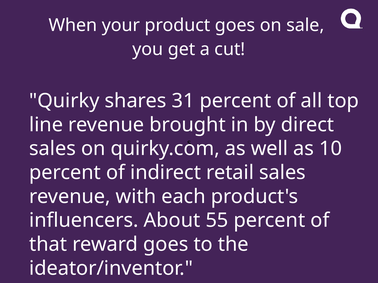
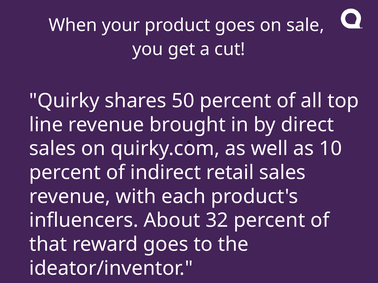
31: 31 -> 50 (183, 101)
55: 55 -> 32 (217, 221)
